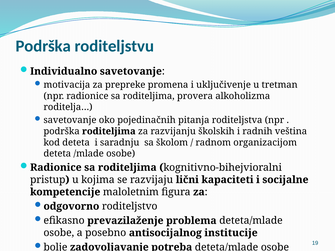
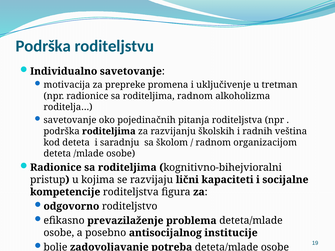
roditeljima provera: provera -> radnom (195, 96)
kompetencije maloletnim: maloletnim -> roditeljstva (131, 192)
